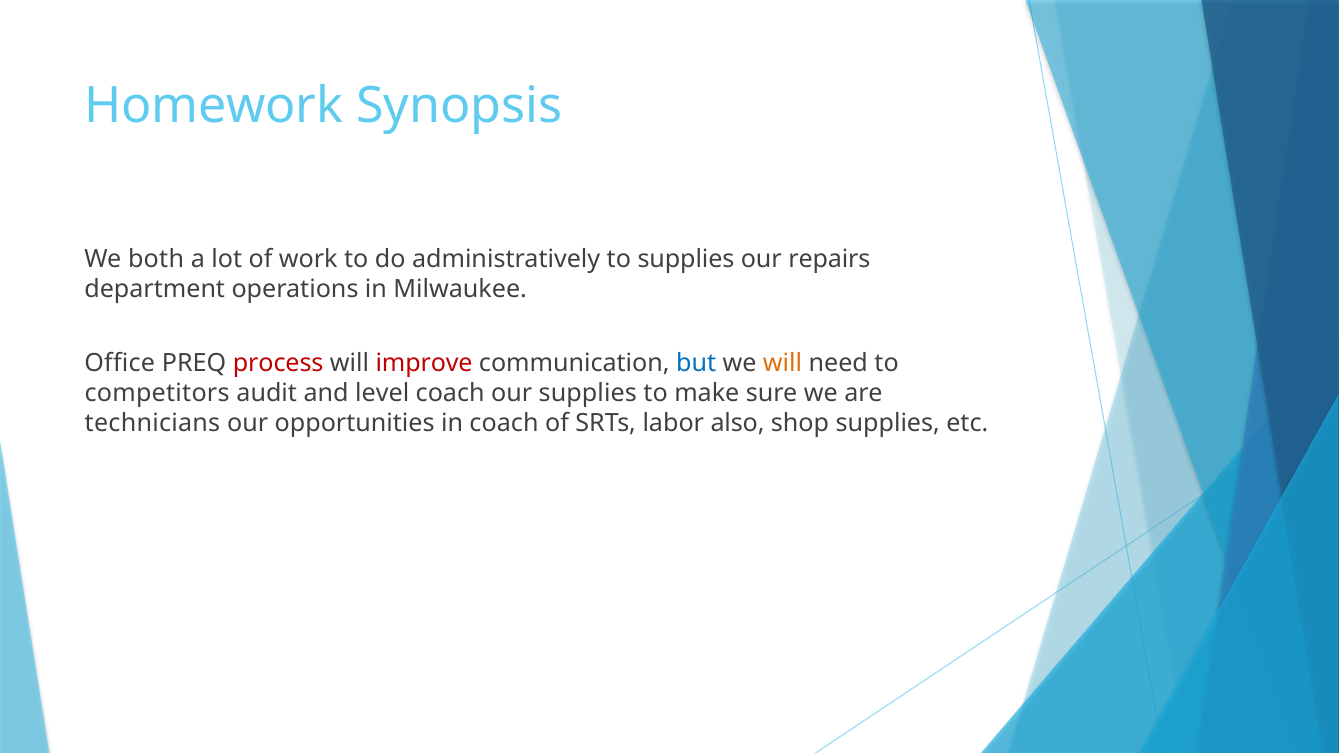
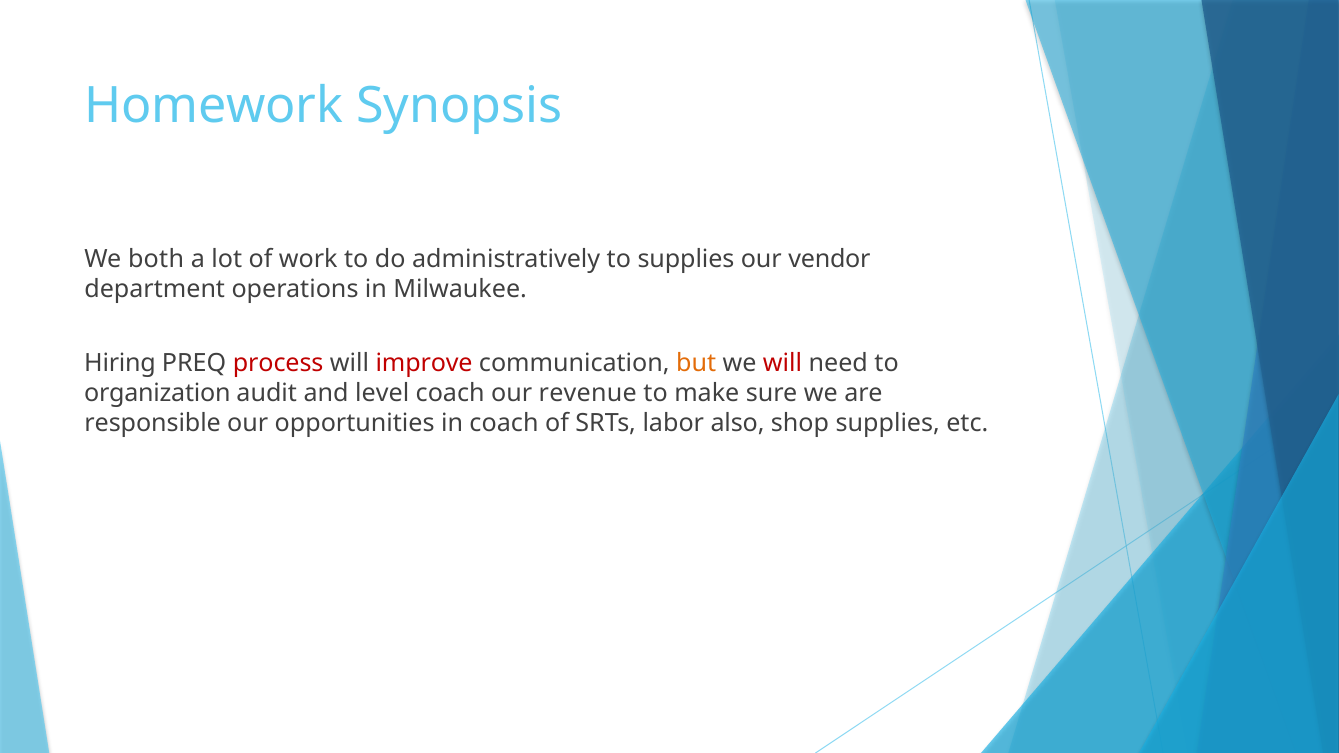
repairs: repairs -> vendor (829, 259)
Office: Office -> Hiring (120, 363)
but colour: blue -> orange (696, 363)
will colour: orange -> red (783, 363)
competitors: competitors -> organization (157, 394)
our supplies: supplies -> revenue (588, 394)
technicians: technicians -> responsible (153, 424)
